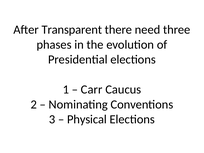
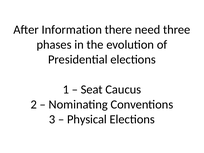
Transparent: Transparent -> Information (72, 30)
Carr: Carr -> Seat (92, 89)
